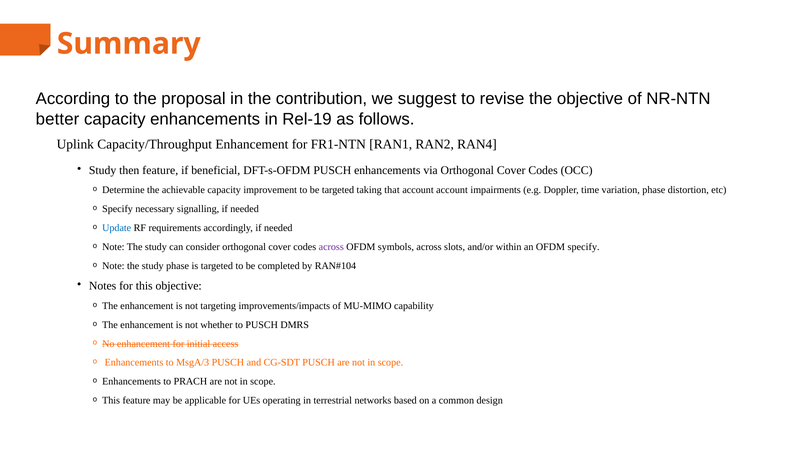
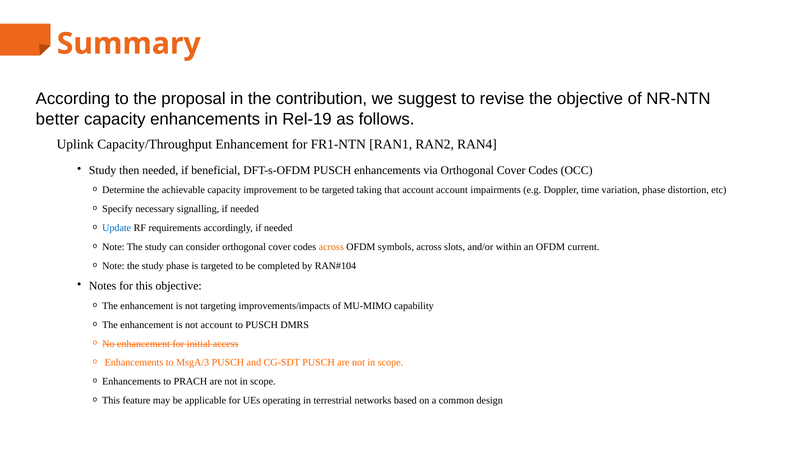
then feature: feature -> needed (160, 170)
across colour: purple -> orange (331, 247)
OFDM specify: specify -> current (584, 247)
not whether: whether -> account (216, 325)
